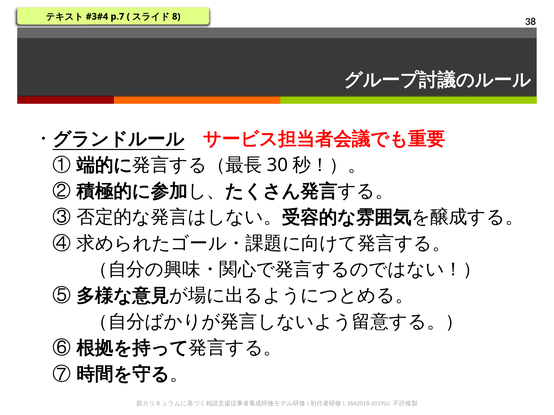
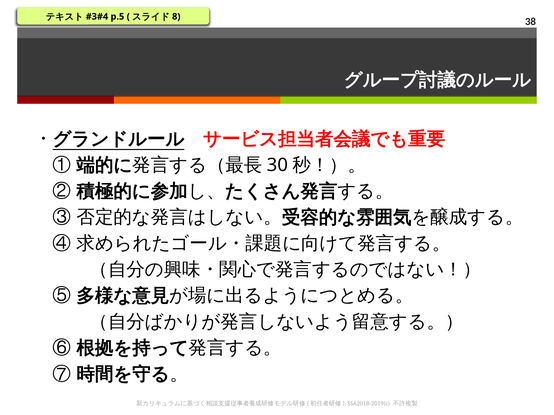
p.7: p.7 -> p.5 (117, 17)
